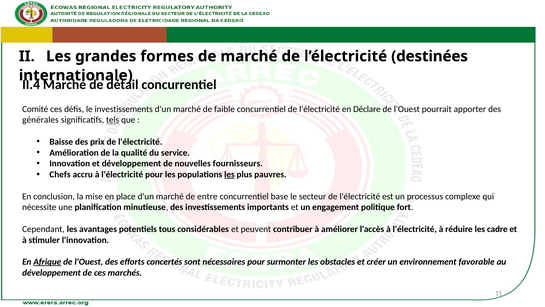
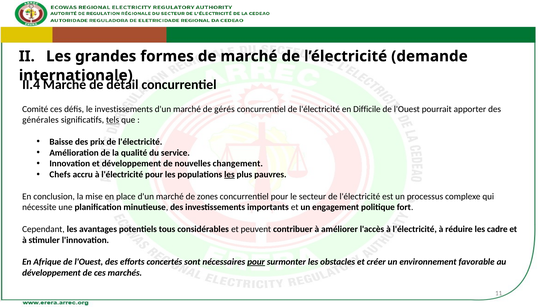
destinées: destinées -> demande (429, 56)
faible: faible -> gérés (224, 109)
Déclare: Déclare -> Difficile (367, 109)
fournisseurs: fournisseurs -> changement (238, 163)
entre: entre -> zones (207, 196)
concurrentiel base: base -> pour (280, 196)
Afrique underline: present -> none (47, 261)
pour underline: none -> present (256, 261)
